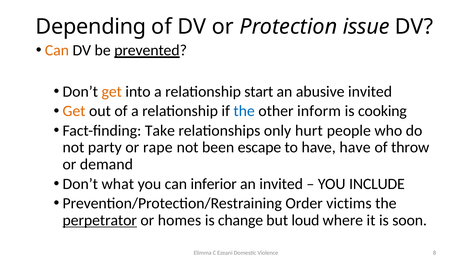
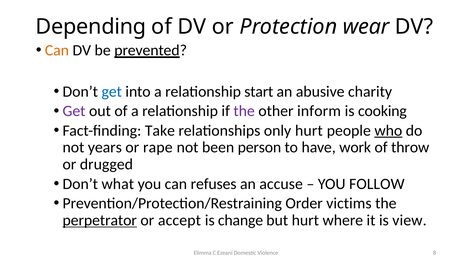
issue: issue -> wear (366, 27)
get colour: orange -> blue (112, 92)
abusive invited: invited -> charity (370, 92)
Get colour: orange -> purple (74, 111)
the colour: blue -> purple (244, 111)
who underline: none -> present (388, 131)
party: party -> years (105, 148)
escape: escape -> person (259, 148)
have have: have -> work (355, 148)
demand: demand -> drugged (106, 165)
inferior: inferior -> refuses (214, 184)
an invited: invited -> accuse (281, 184)
INCLUDE: INCLUDE -> FOLLOW (377, 184)
homes: homes -> accept (179, 221)
but loud: loud -> hurt (305, 221)
soon: soon -> view (410, 221)
